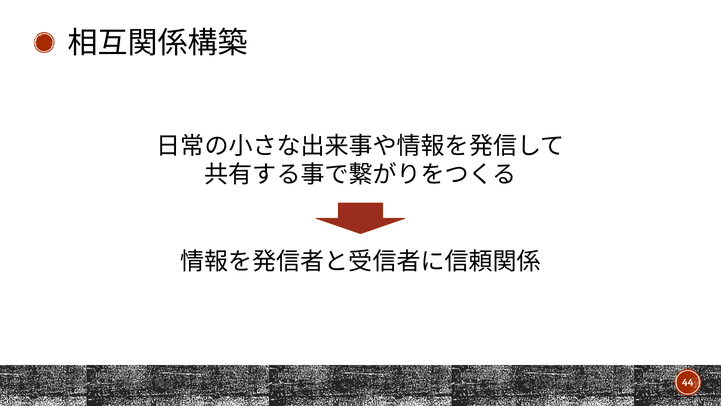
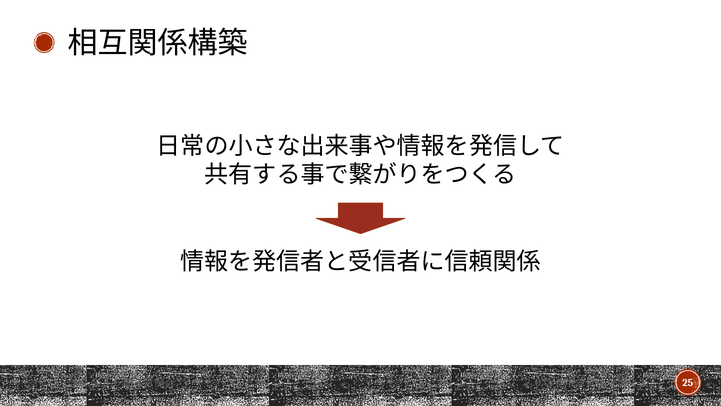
44: 44 -> 25 (688, 382)
